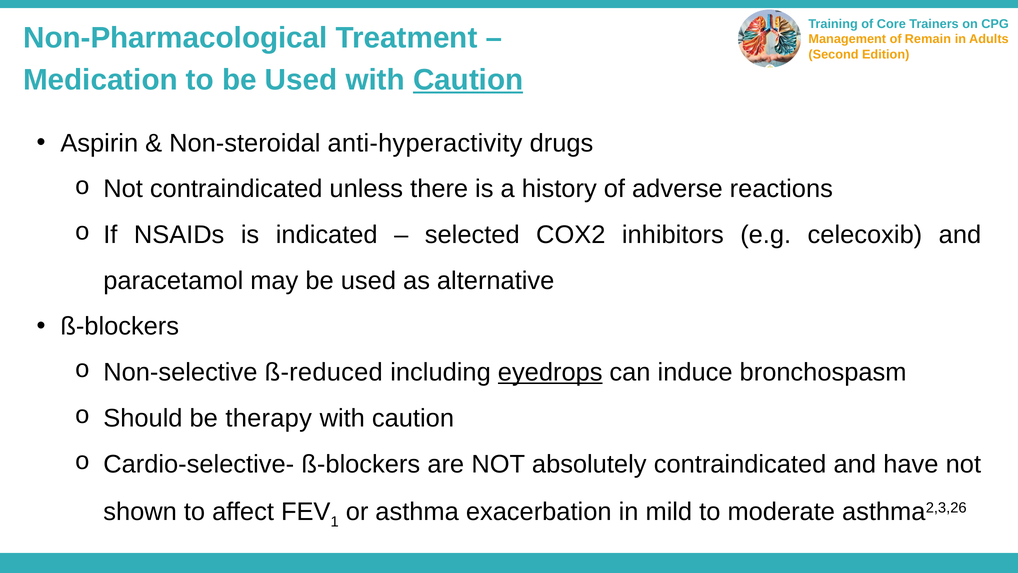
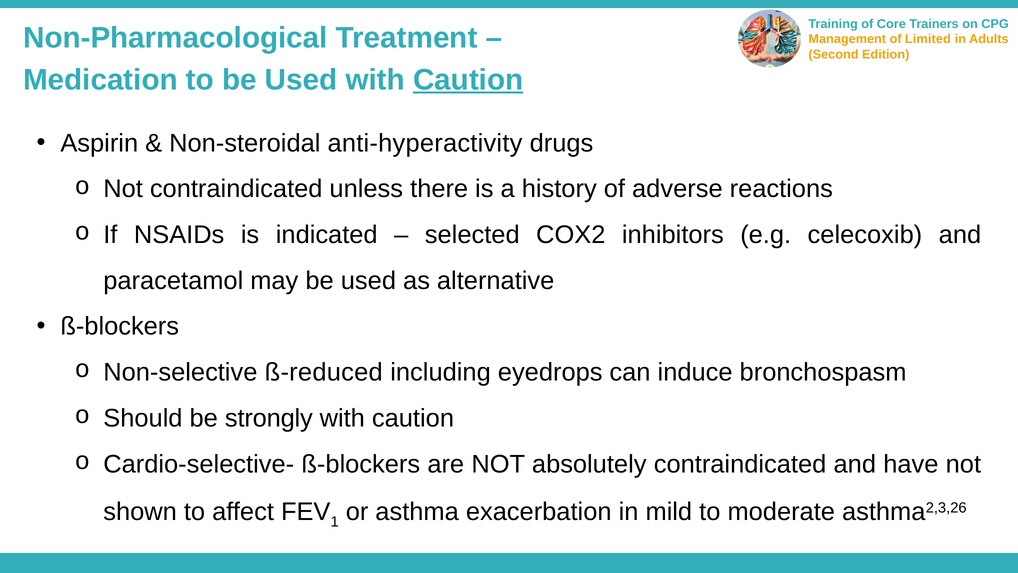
Remain: Remain -> Limited (928, 39)
eyedrops underline: present -> none (550, 372)
therapy: therapy -> strongly (269, 418)
